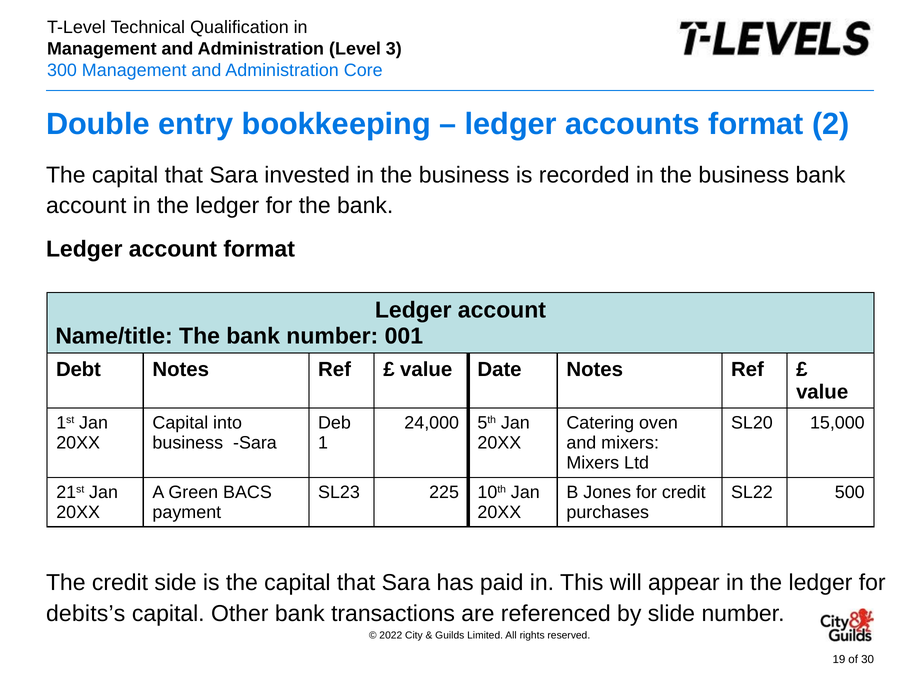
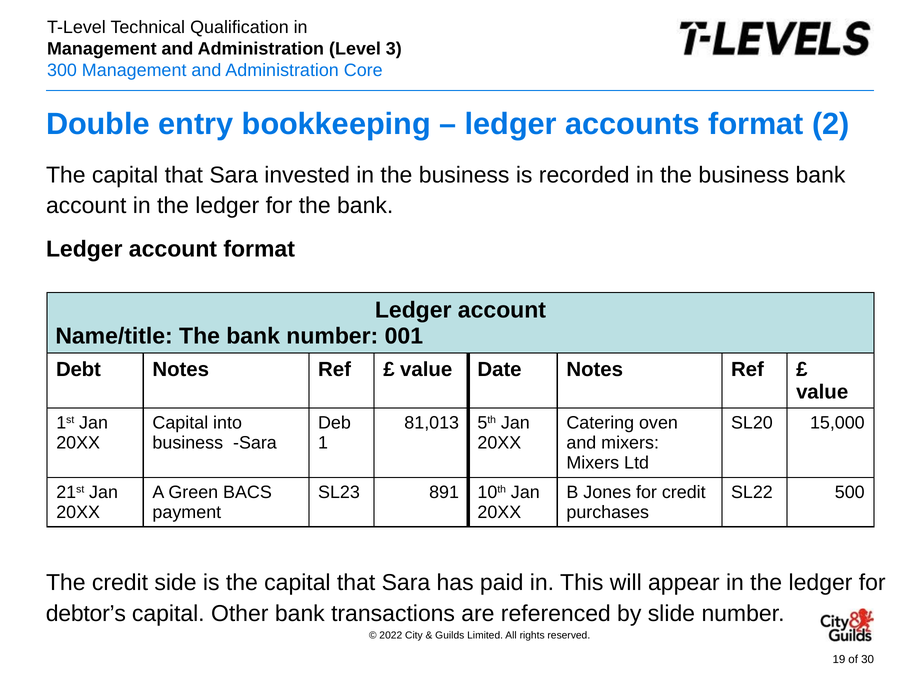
24,000: 24,000 -> 81,013 (432, 423)
225: 225 -> 891 (444, 492)
debits’s: debits’s -> debtor’s (86, 613)
